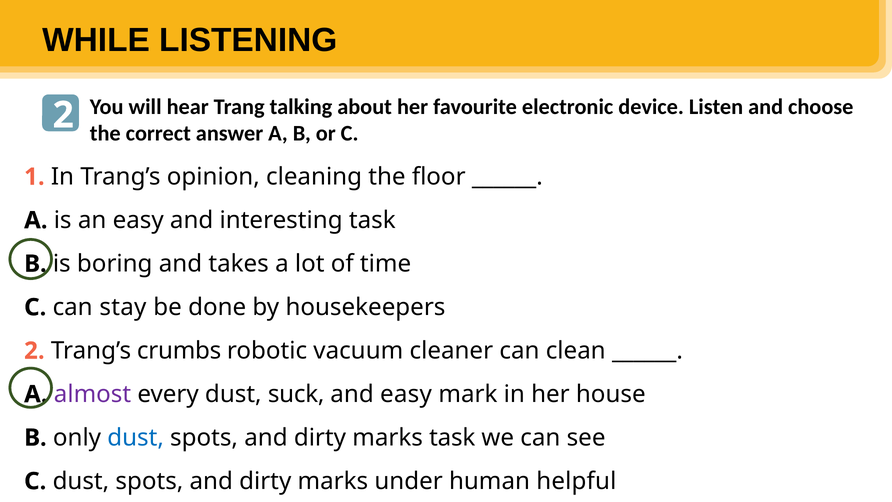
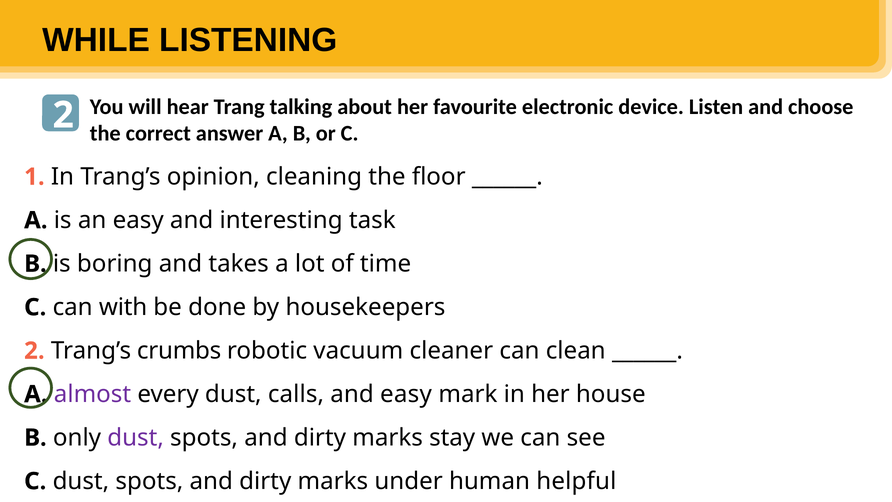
stay: stay -> with (123, 307)
suck: suck -> calls (296, 394)
dust colour: blue -> purple (136, 438)
marks task: task -> stay (452, 438)
